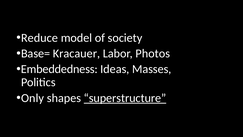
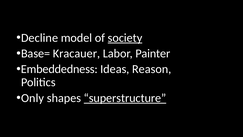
Reduce: Reduce -> Decline (40, 38)
society underline: none -> present (125, 38)
Photos: Photos -> Painter (153, 53)
Masses: Masses -> Reason (152, 69)
